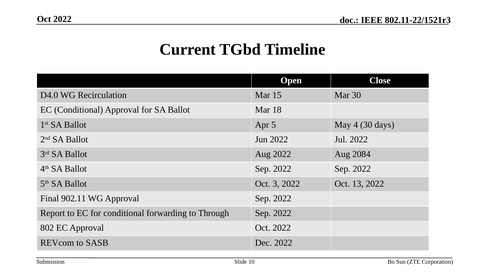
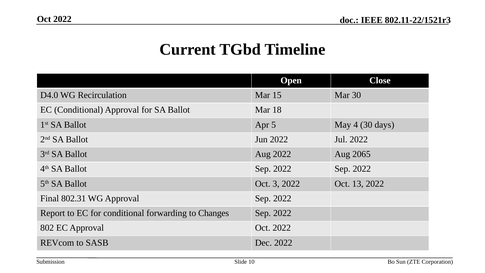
2084: 2084 -> 2065 (361, 154)
902.11: 902.11 -> 802.31 (74, 198)
Through: Through -> Changes (214, 213)
